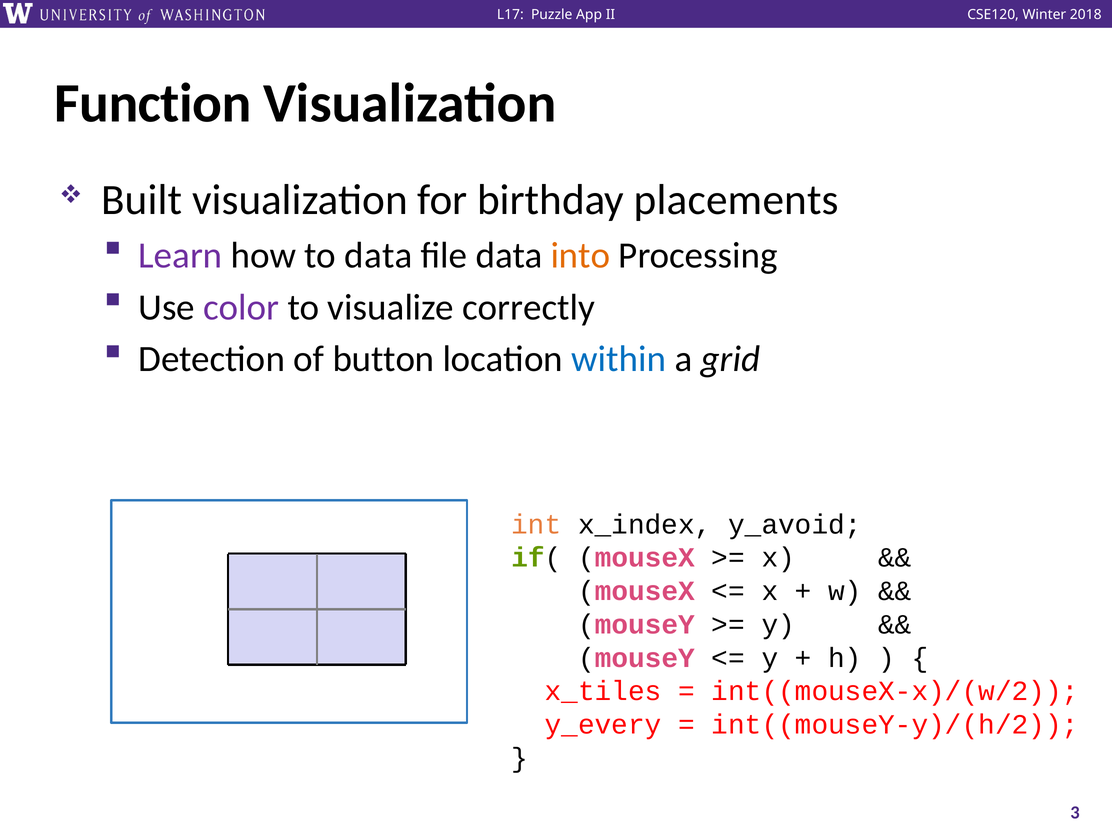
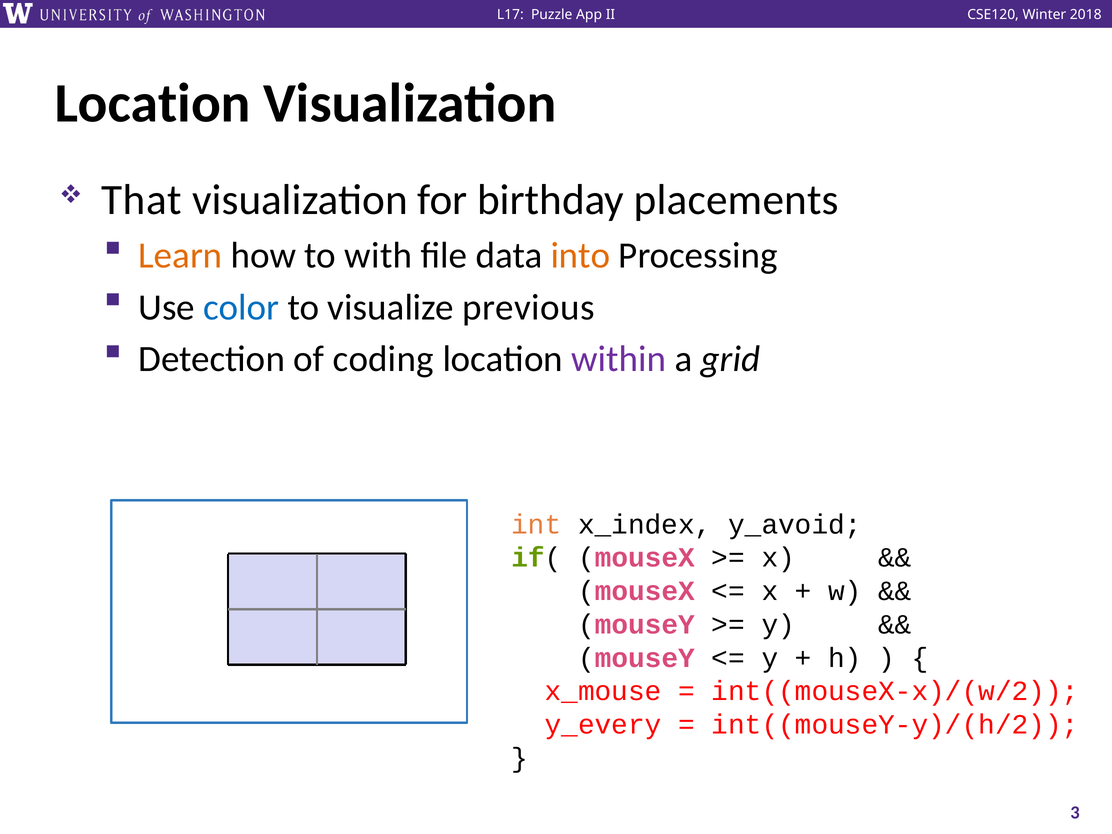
Function: Function -> Location (153, 103)
Built: Built -> That (142, 200)
Learn colour: purple -> orange (180, 255)
to data: data -> with (378, 255)
color colour: purple -> blue (241, 307)
correctly: correctly -> previous (528, 307)
button: button -> coding (383, 359)
within colour: blue -> purple (619, 359)
x_tiles: x_tiles -> x_mouse (603, 691)
